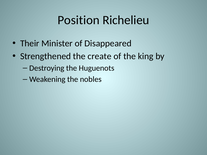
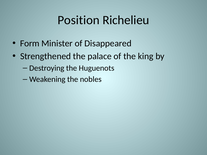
Their: Their -> Form (30, 43)
create: create -> palace (100, 56)
